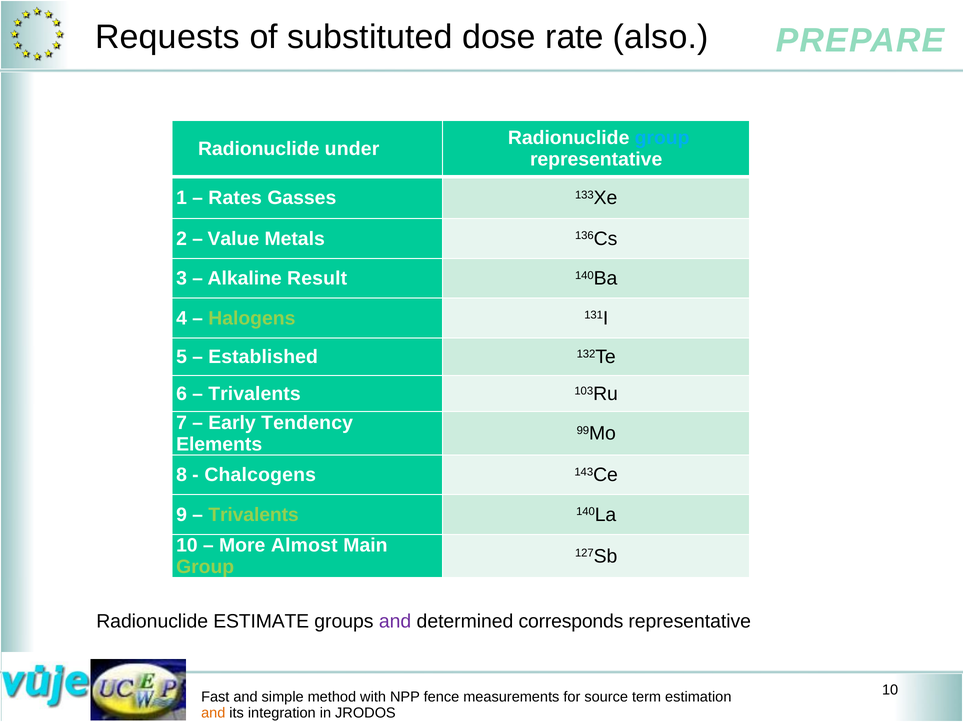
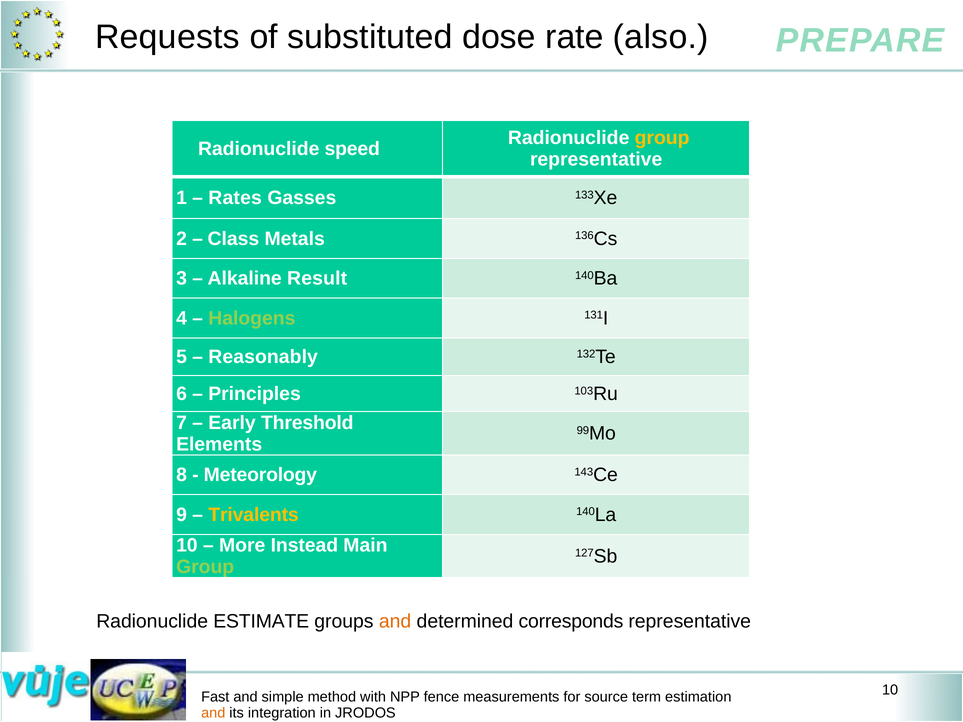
group colour: light blue -> yellow (662, 138)
under: under -> speed (352, 149)
Value: Value -> Class (233, 239)
Established: Established -> Reasonably (263, 357)
Trivalents: Trivalents -> Principles (255, 394)
Tendency: Tendency -> Threshold (307, 423)
Chalcogens: Chalcogens -> Meteorology (260, 475)
Trivalents colour: light green -> yellow (254, 515)
Almost: Almost -> Instead (304, 546)
and colour: purple -> orange (395, 622)
